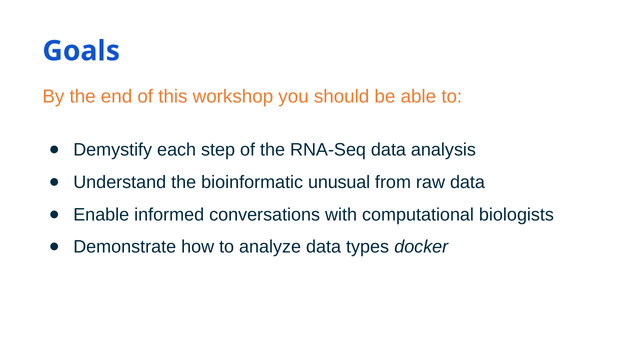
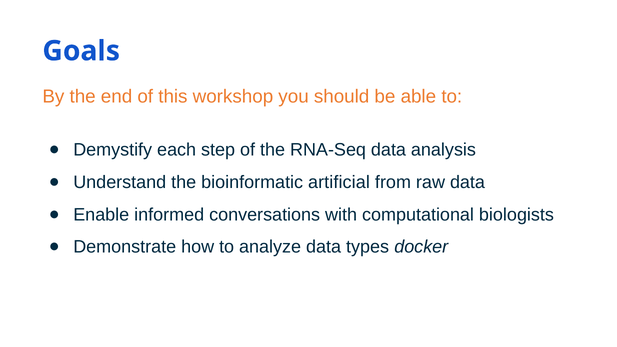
unusual: unusual -> artificial (339, 182)
